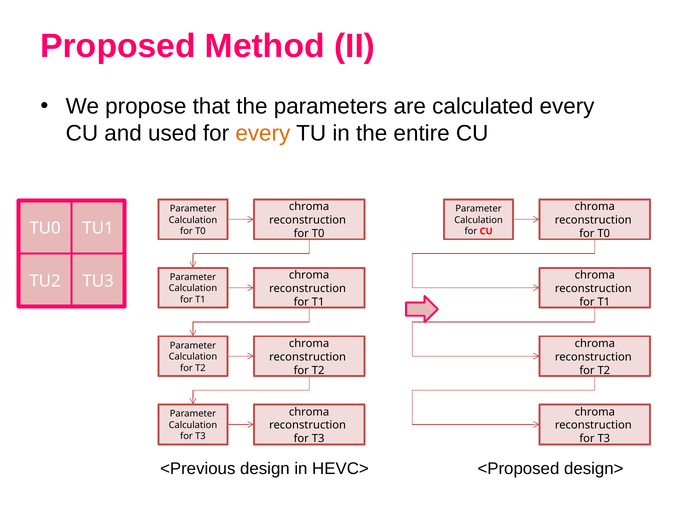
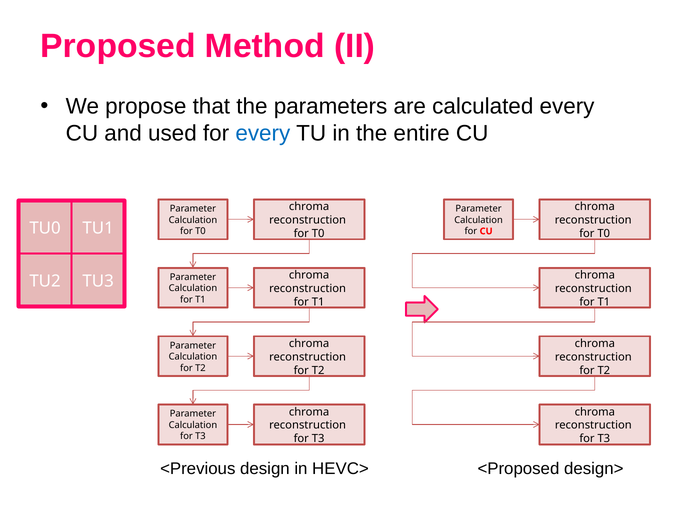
every colour: orange -> blue (263, 134)
